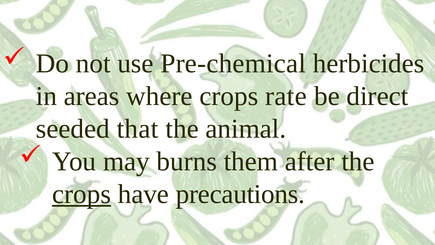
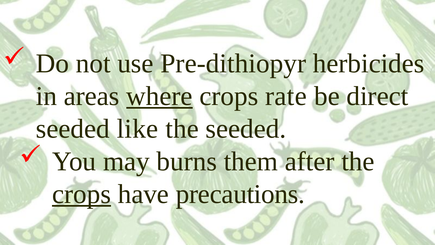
Pre-chemical: Pre-chemical -> Pre-dithiopyr (233, 63)
where underline: none -> present (159, 96)
that: that -> like (138, 129)
the animal: animal -> seeded (246, 129)
